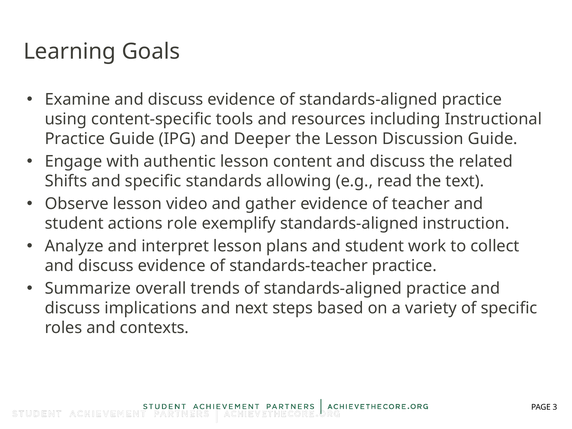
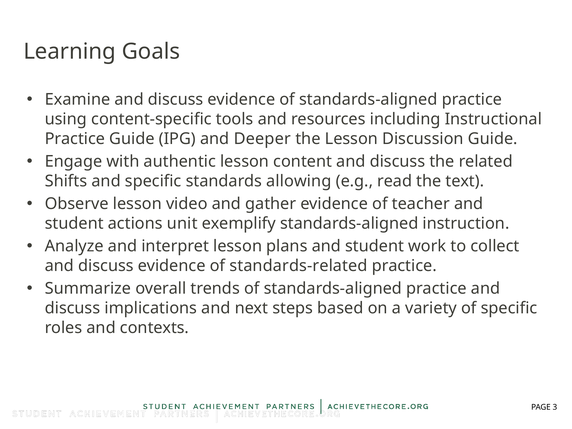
role: role -> unit (182, 223)
standards-teacher: standards-teacher -> standards-related (299, 266)
